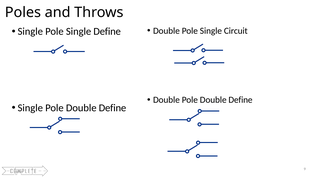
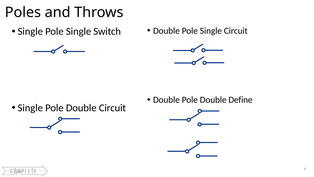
Single Define: Define -> Switch (107, 31)
Single Pole Double Define: Define -> Circuit (112, 108)
